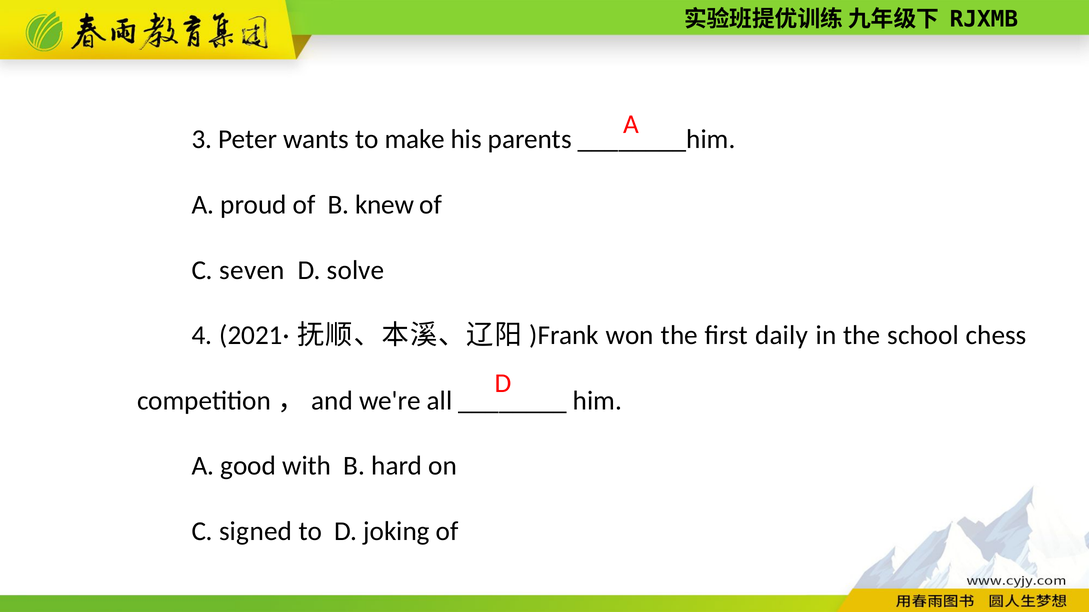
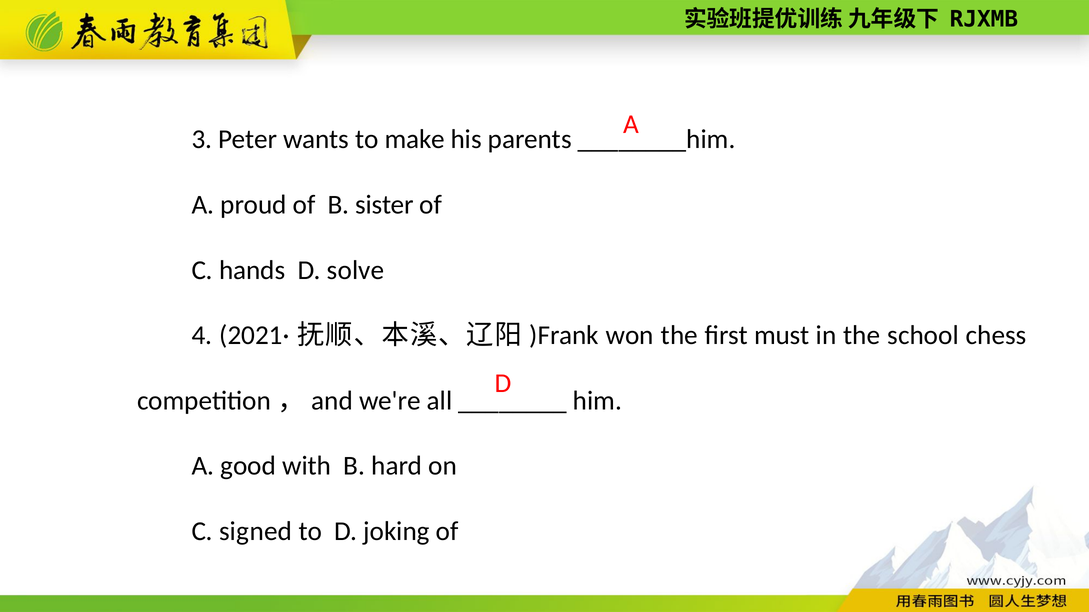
knew: knew -> sister (385, 205)
seven: seven -> hands (252, 270)
daily: daily -> must (782, 336)
